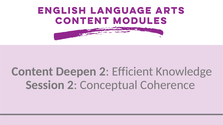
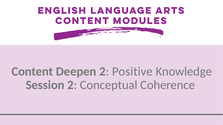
Efficient: Efficient -> Positive (132, 72)
